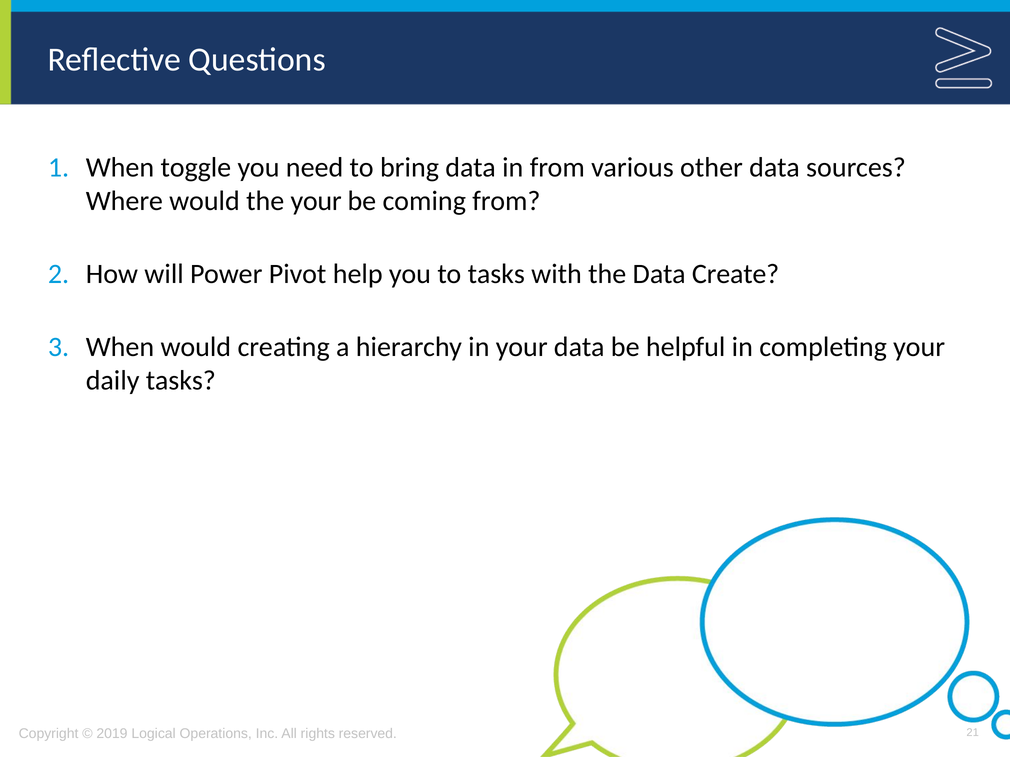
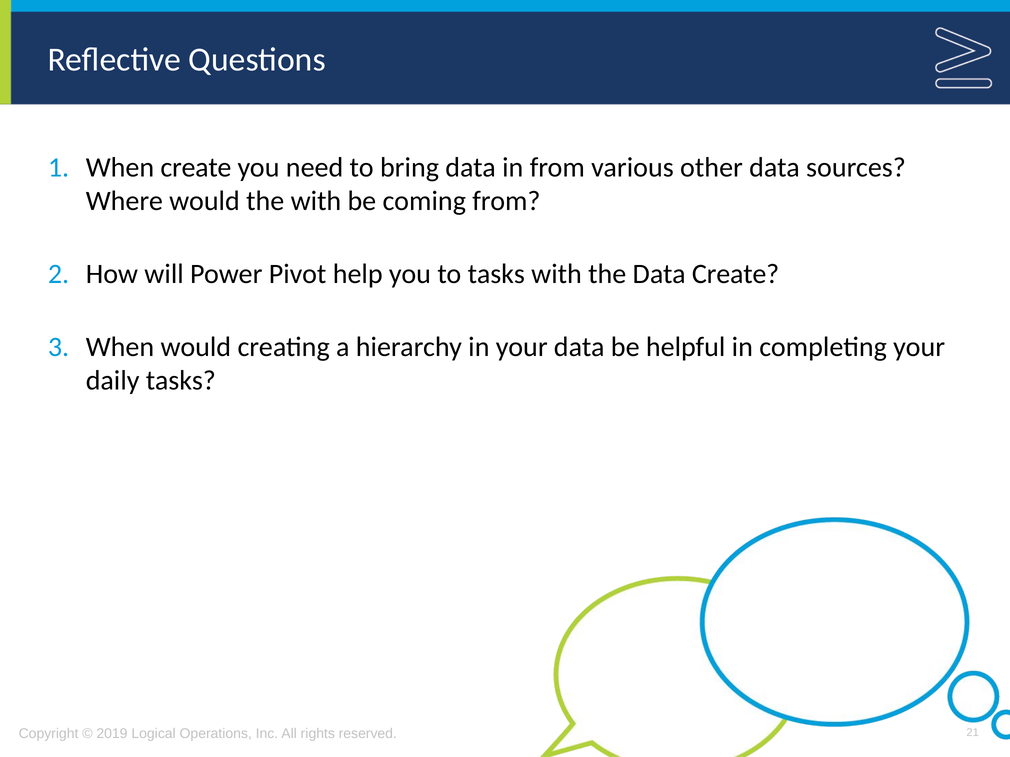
When toggle: toggle -> create (196, 168)
the your: your -> with (316, 201)
